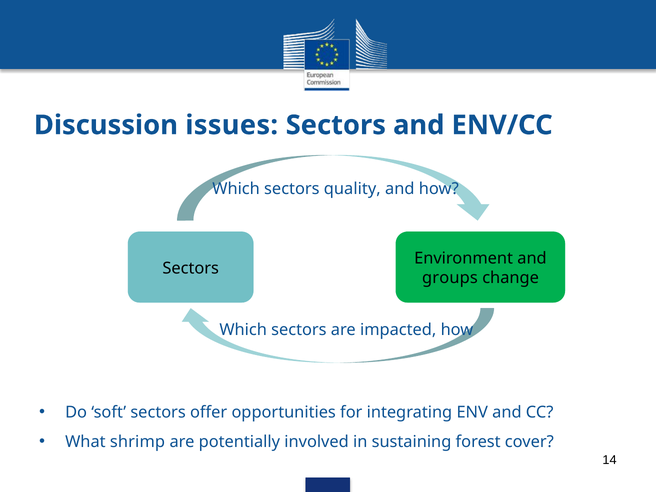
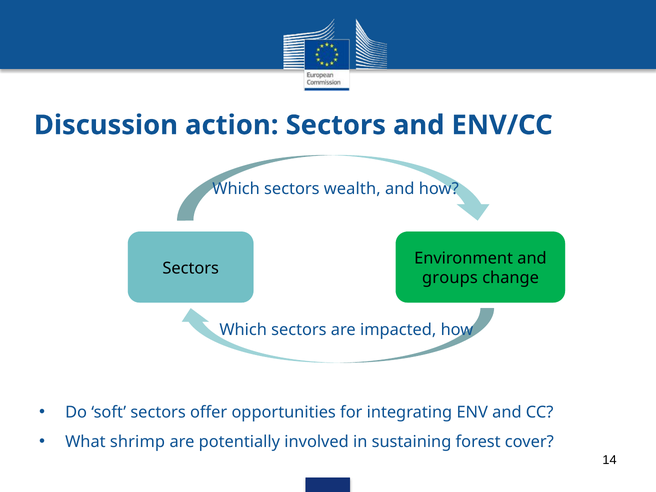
issues: issues -> action (232, 125)
quality: quality -> wealth (352, 189)
